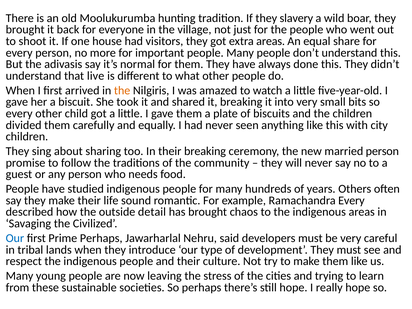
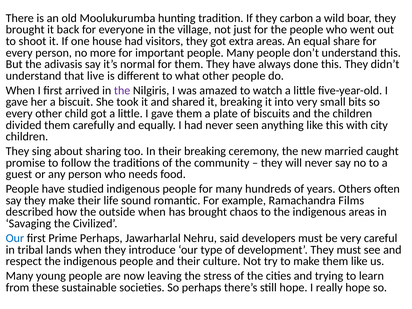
slavery: slavery -> carbon (296, 18)
the colour: orange -> purple (122, 90)
married person: person -> caught (382, 151)
Ramachandra Every: Every -> Films (351, 200)
outside detail: detail -> when (152, 212)
